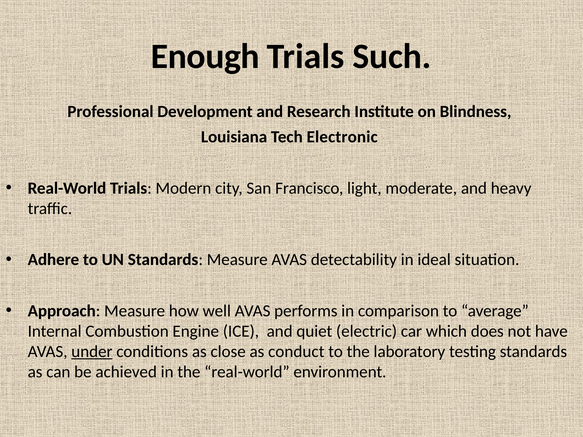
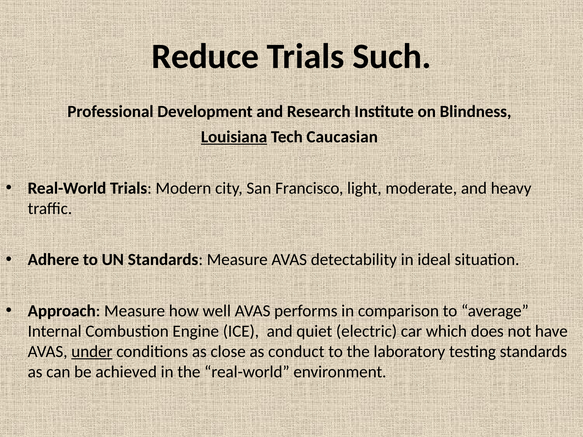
Enough: Enough -> Reduce (205, 56)
Louisiana underline: none -> present (234, 137)
Electronic: Electronic -> Caucasian (342, 137)
